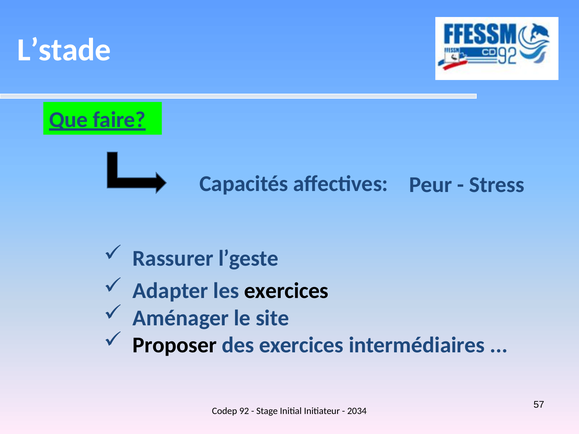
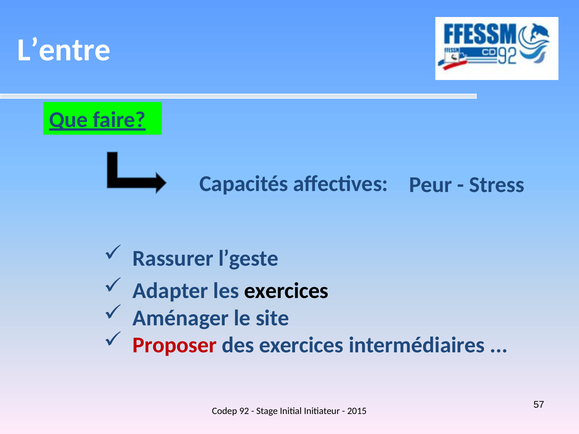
L’stade: L’stade -> L’entre (64, 50)
Proposer colour: black -> red (175, 345)
2034: 2034 -> 2015 (357, 411)
